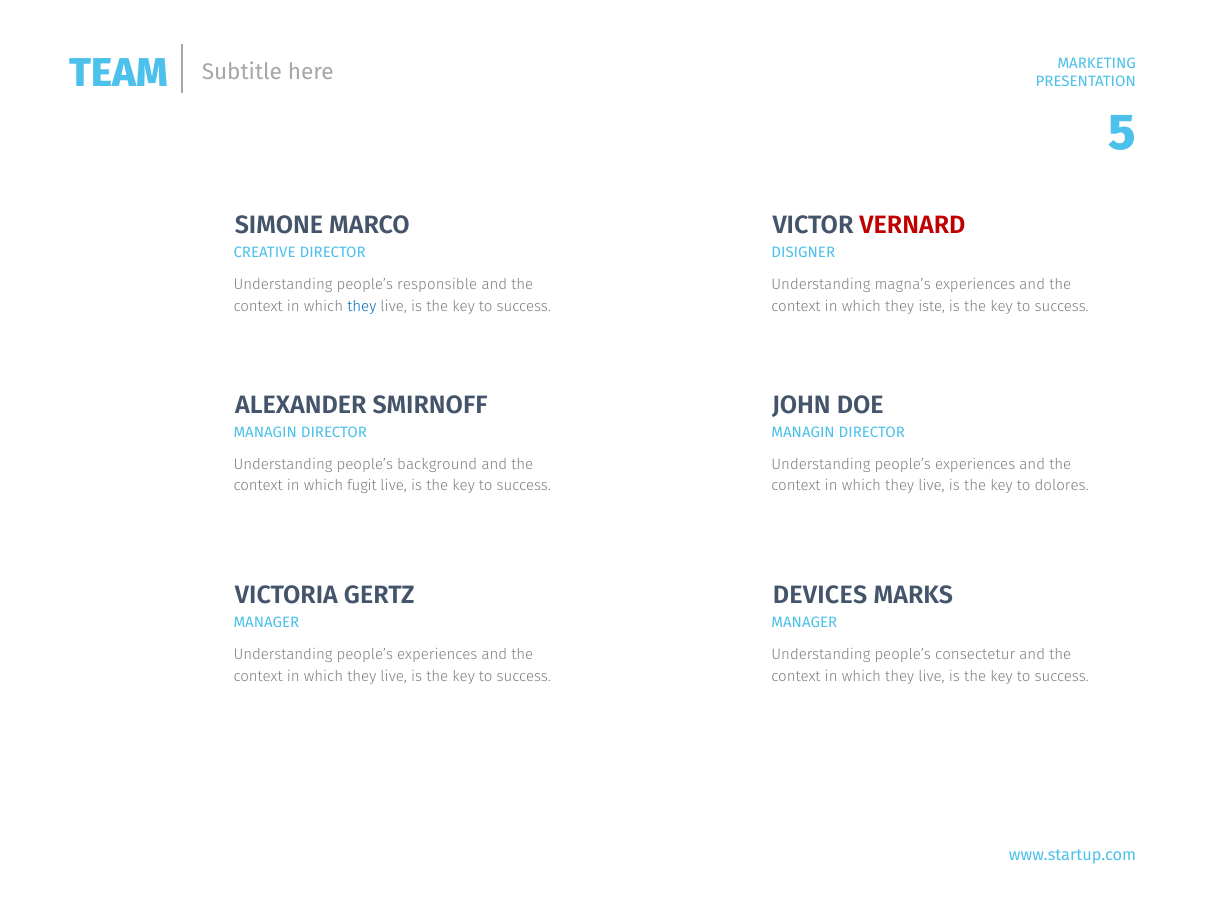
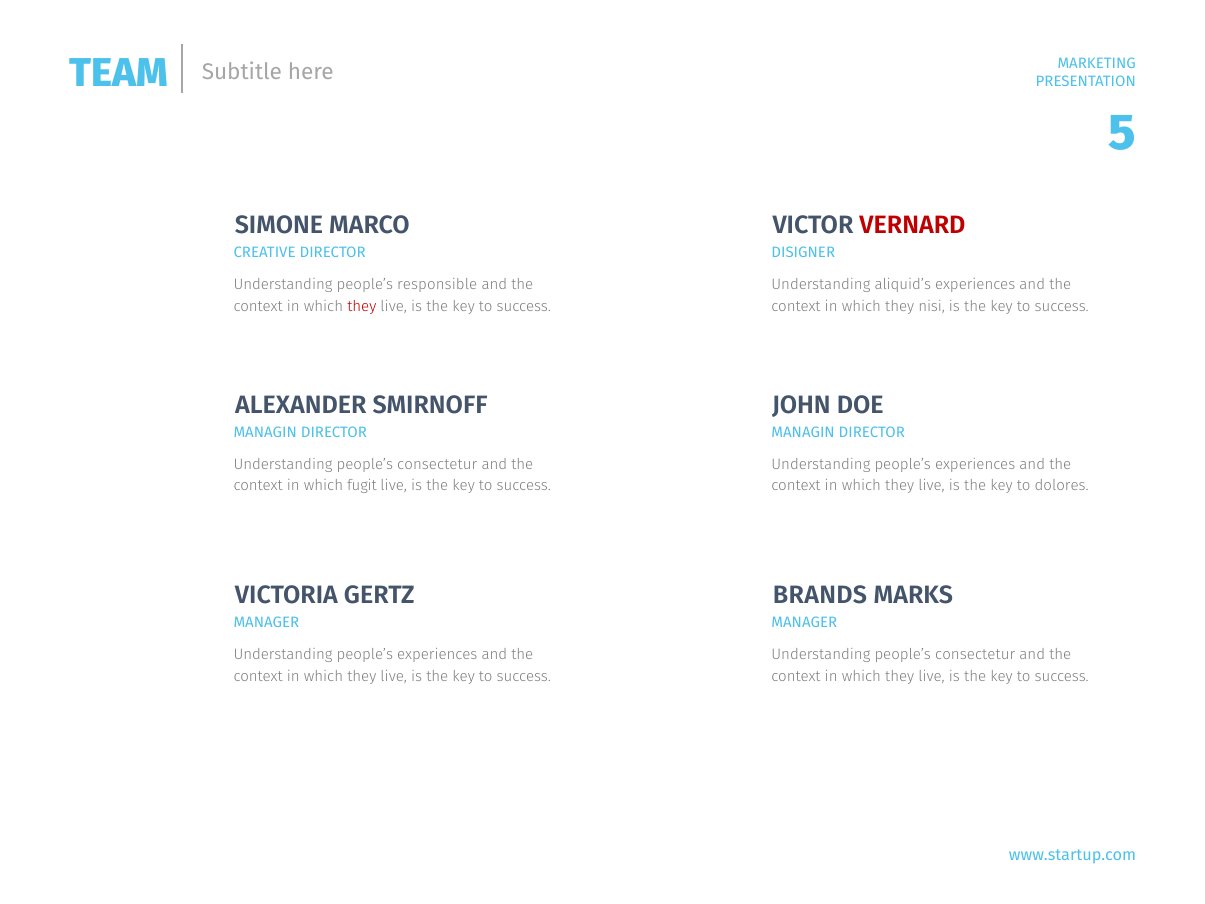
magna’s: magna’s -> aliquid’s (903, 284)
they colour: blue -> red (362, 306)
iste: iste -> nisi (932, 306)
background: background -> consectetur (437, 464)
DEVICES: DEVICES -> BRANDS (820, 595)
